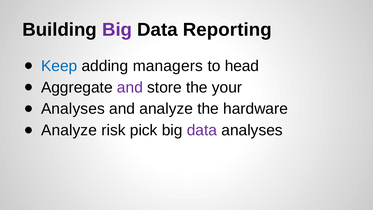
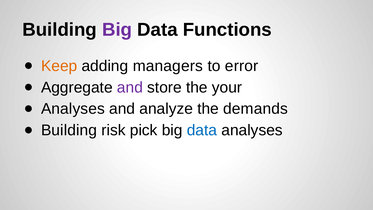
Reporting: Reporting -> Functions (227, 30)
Keep colour: blue -> orange (59, 66)
head: head -> error (242, 66)
hardware: hardware -> demands (255, 109)
Analyze: Analyze -> Building (69, 130)
data colour: purple -> blue (202, 130)
